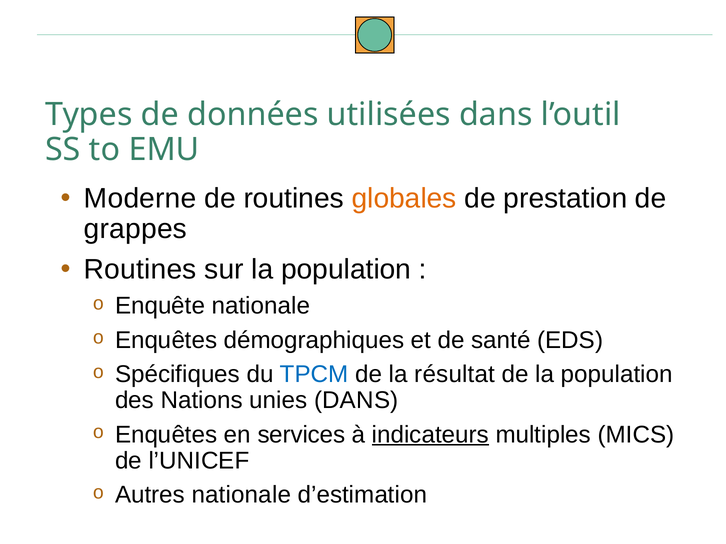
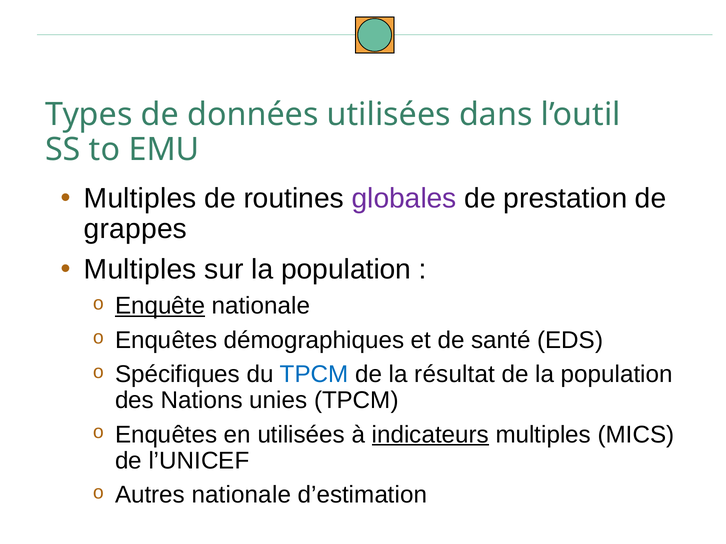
Moderne: Moderne -> Multiples (140, 199)
globales colour: orange -> purple (404, 199)
Routines: Routines -> Multiples (140, 270)
Enquête underline: none -> present (160, 306)
unies DANS: DANS -> TPCM (356, 401)
en services: services -> utilisées (301, 435)
